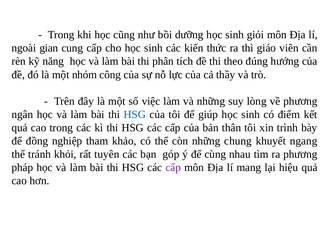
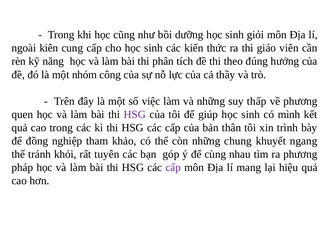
gian: gian -> kiên (49, 48)
lòng: lòng -> thấp (257, 101)
ngân: ngân -> quen (22, 114)
HSG colour: blue -> purple (135, 114)
điểm: điểm -> mình (289, 114)
